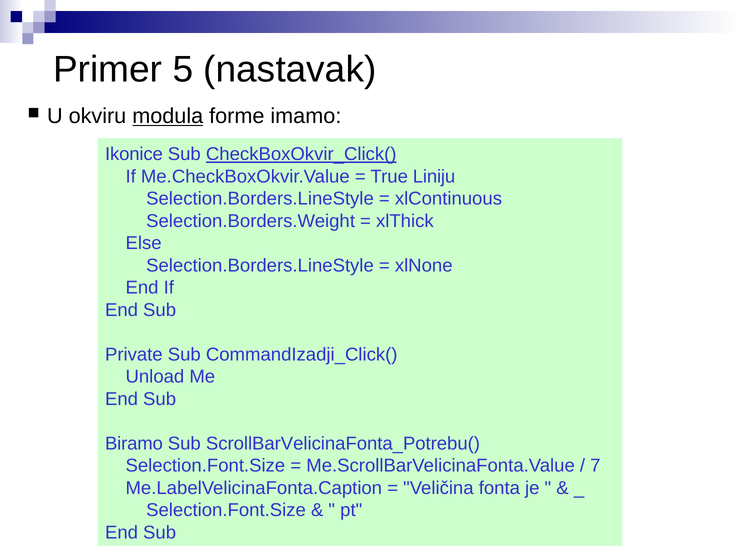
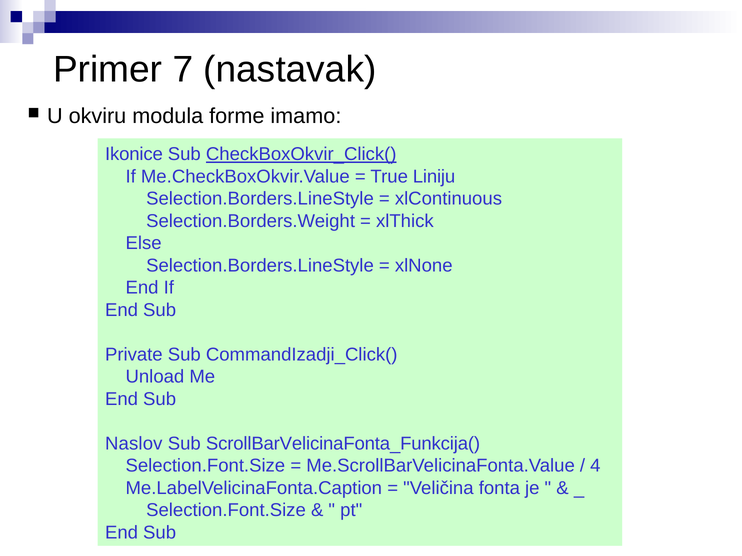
5: 5 -> 7 (183, 70)
modula underline: present -> none (168, 116)
Biramo: Biramo -> Naslov (134, 444)
ScrollBarVelicinaFonta_Potrebu(: ScrollBarVelicinaFonta_Potrebu( -> ScrollBarVelicinaFonta_Funkcija( (343, 444)
7: 7 -> 4 (595, 466)
